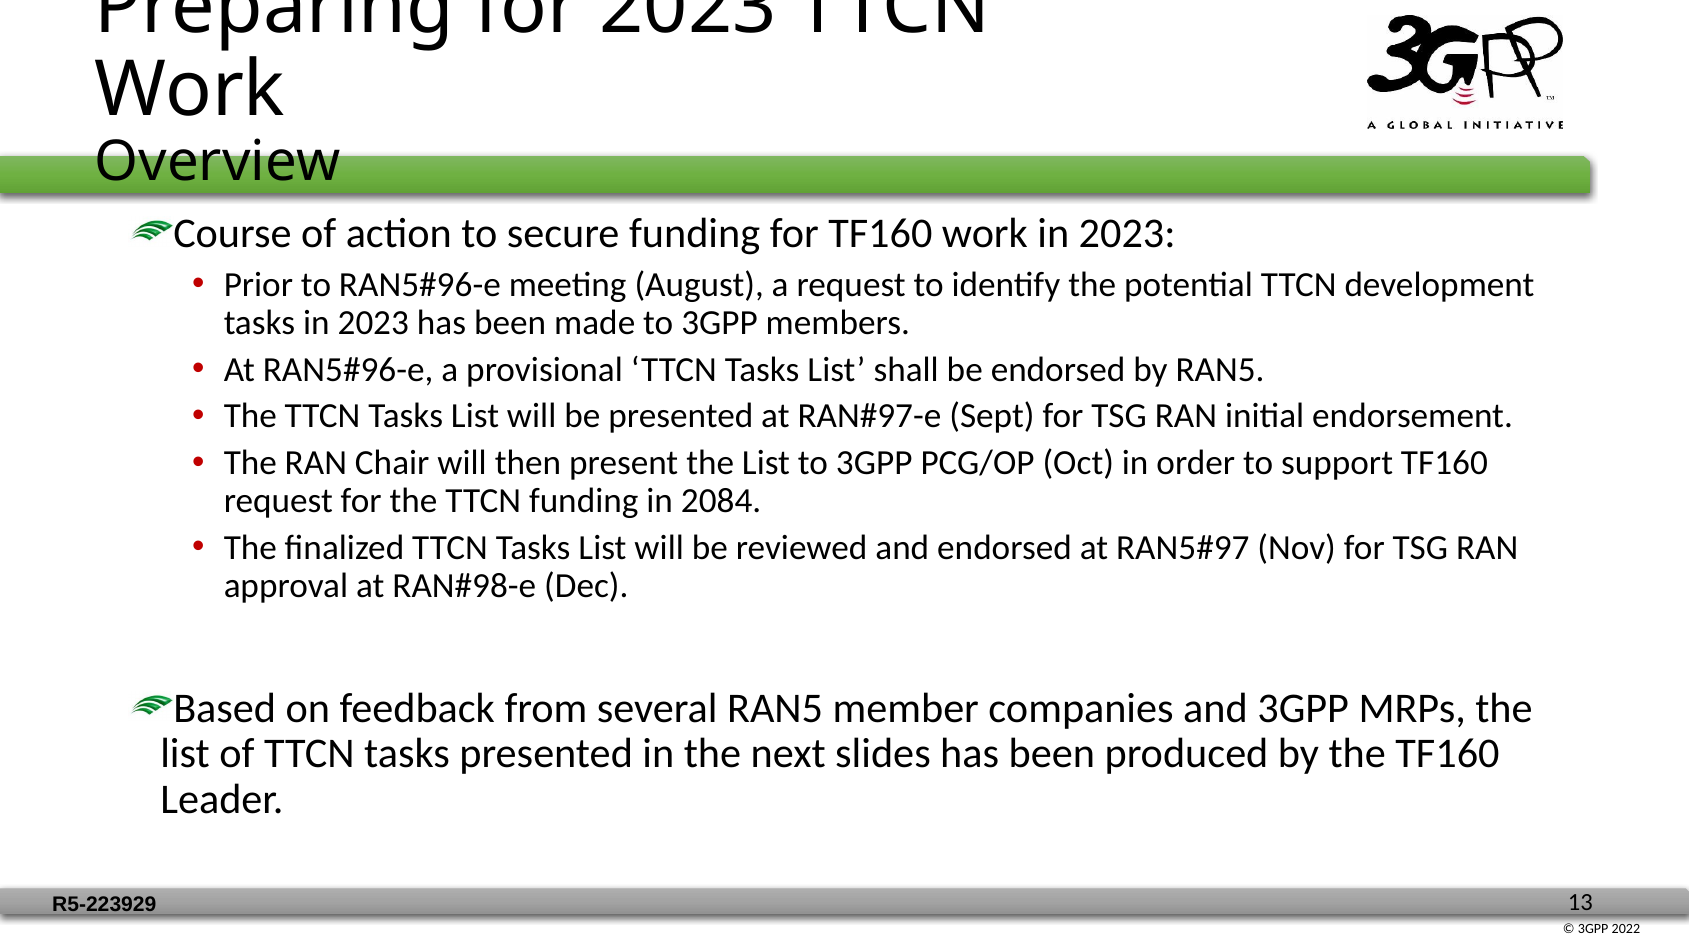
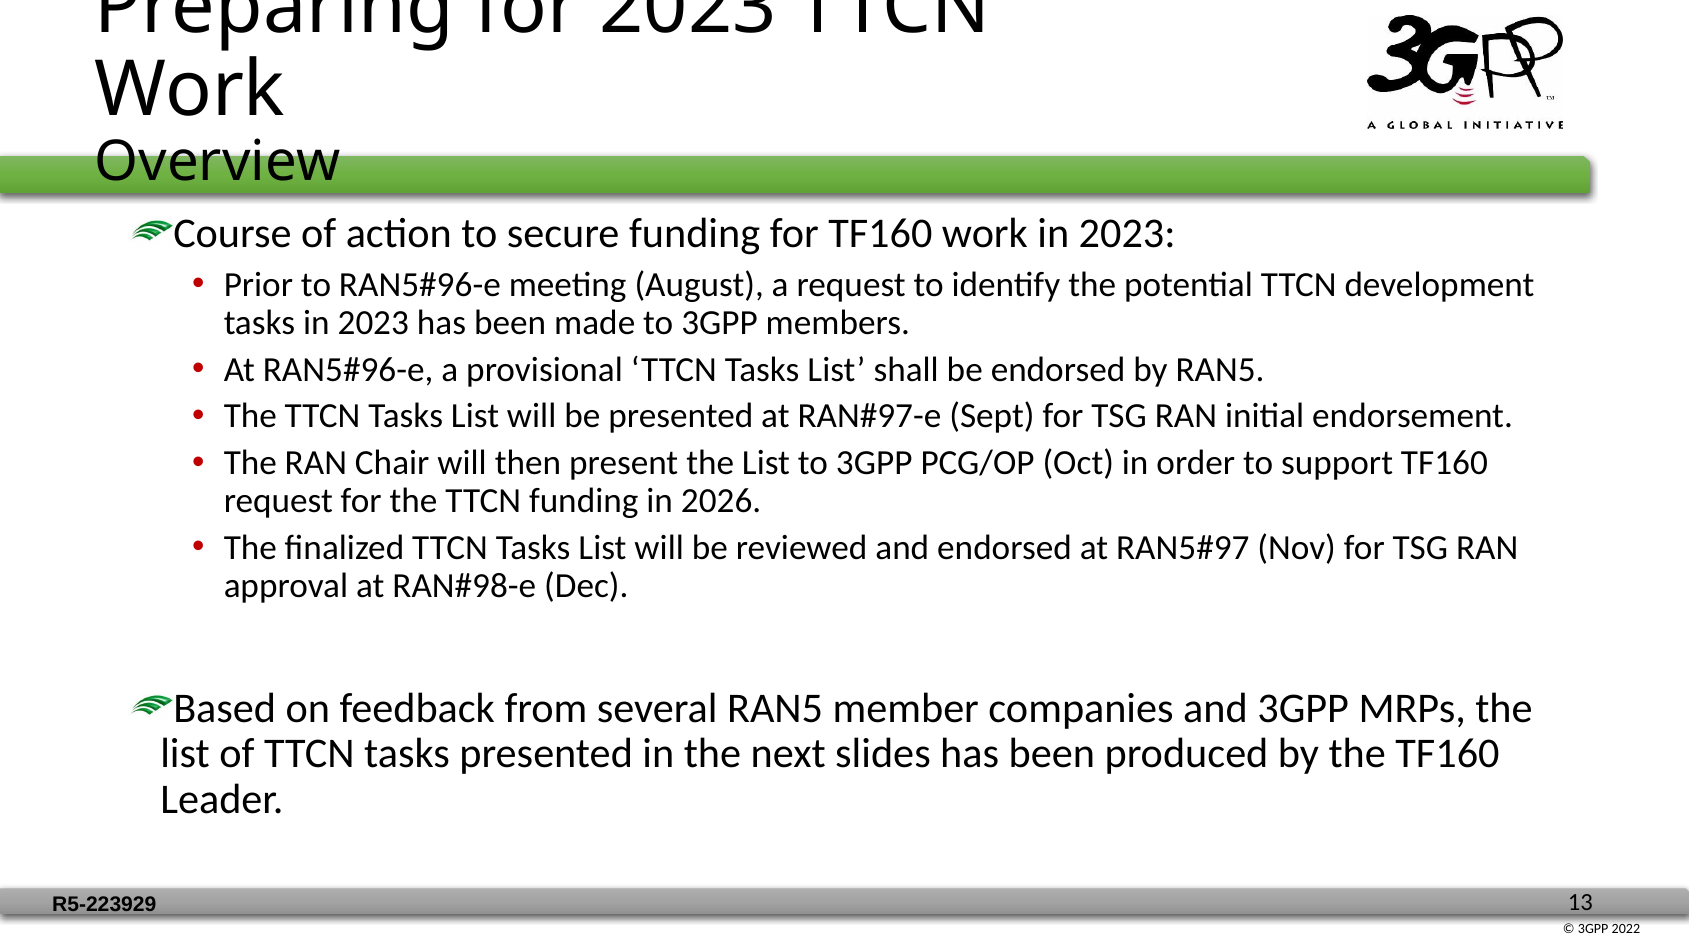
2084: 2084 -> 2026 (721, 501)
